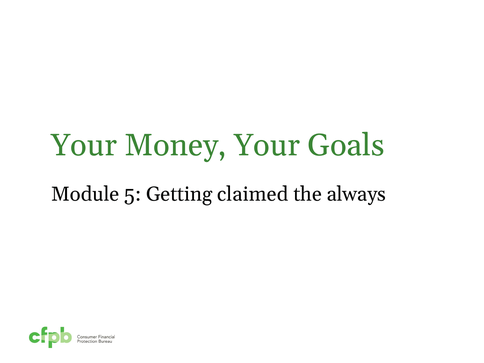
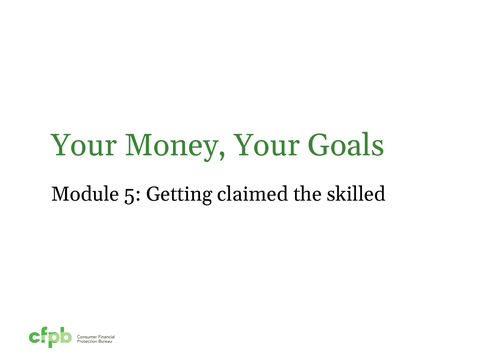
always: always -> skilled (356, 194)
